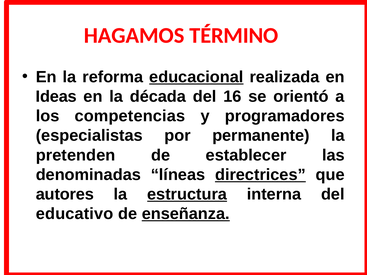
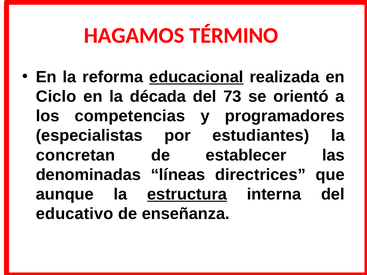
Ideas: Ideas -> Ciclo (56, 97)
16: 16 -> 73 (232, 97)
permanente: permanente -> estudiantes (261, 136)
pretenden: pretenden -> concretan (76, 155)
directrices underline: present -> none (260, 175)
autores: autores -> aunque (65, 194)
enseñanza underline: present -> none (186, 214)
